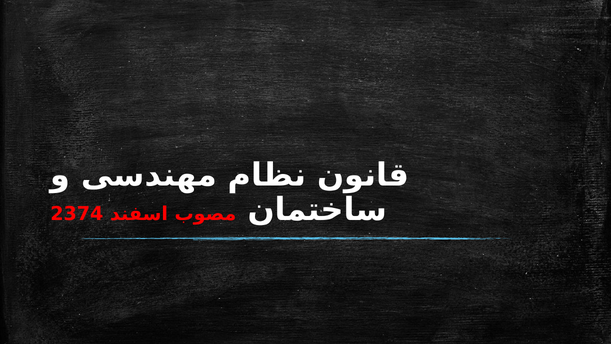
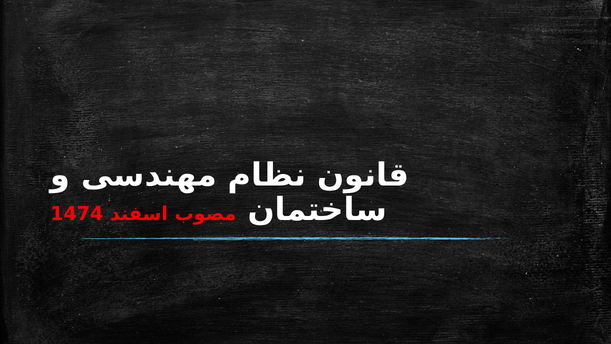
2374: 2374 -> 1474 (77, 214)
